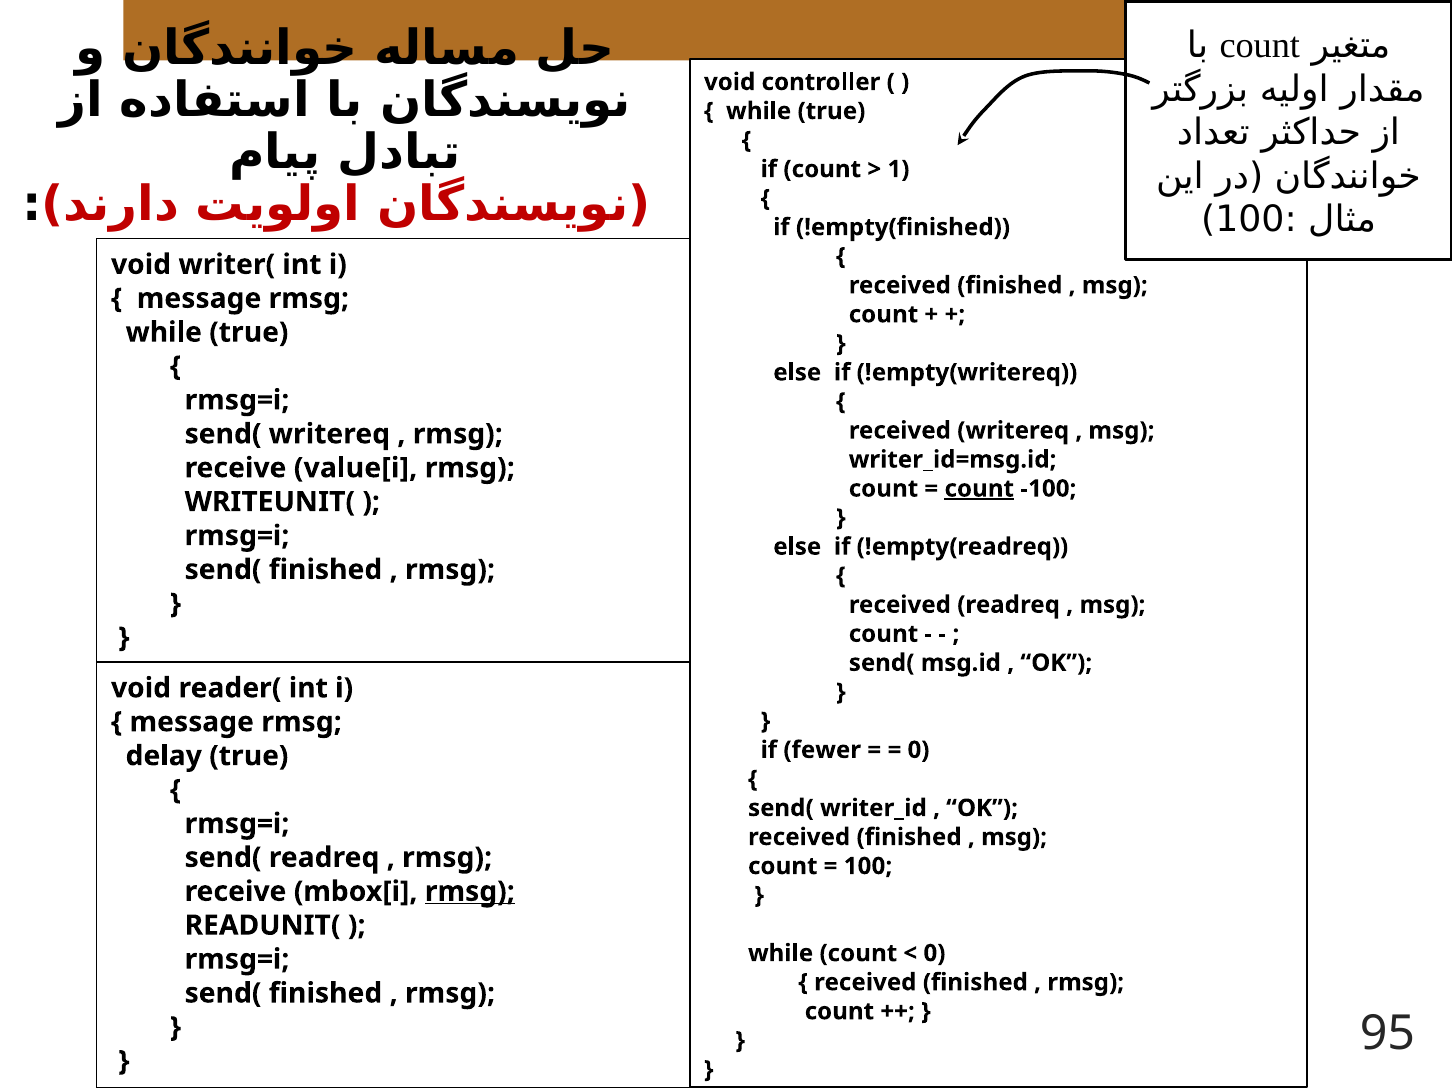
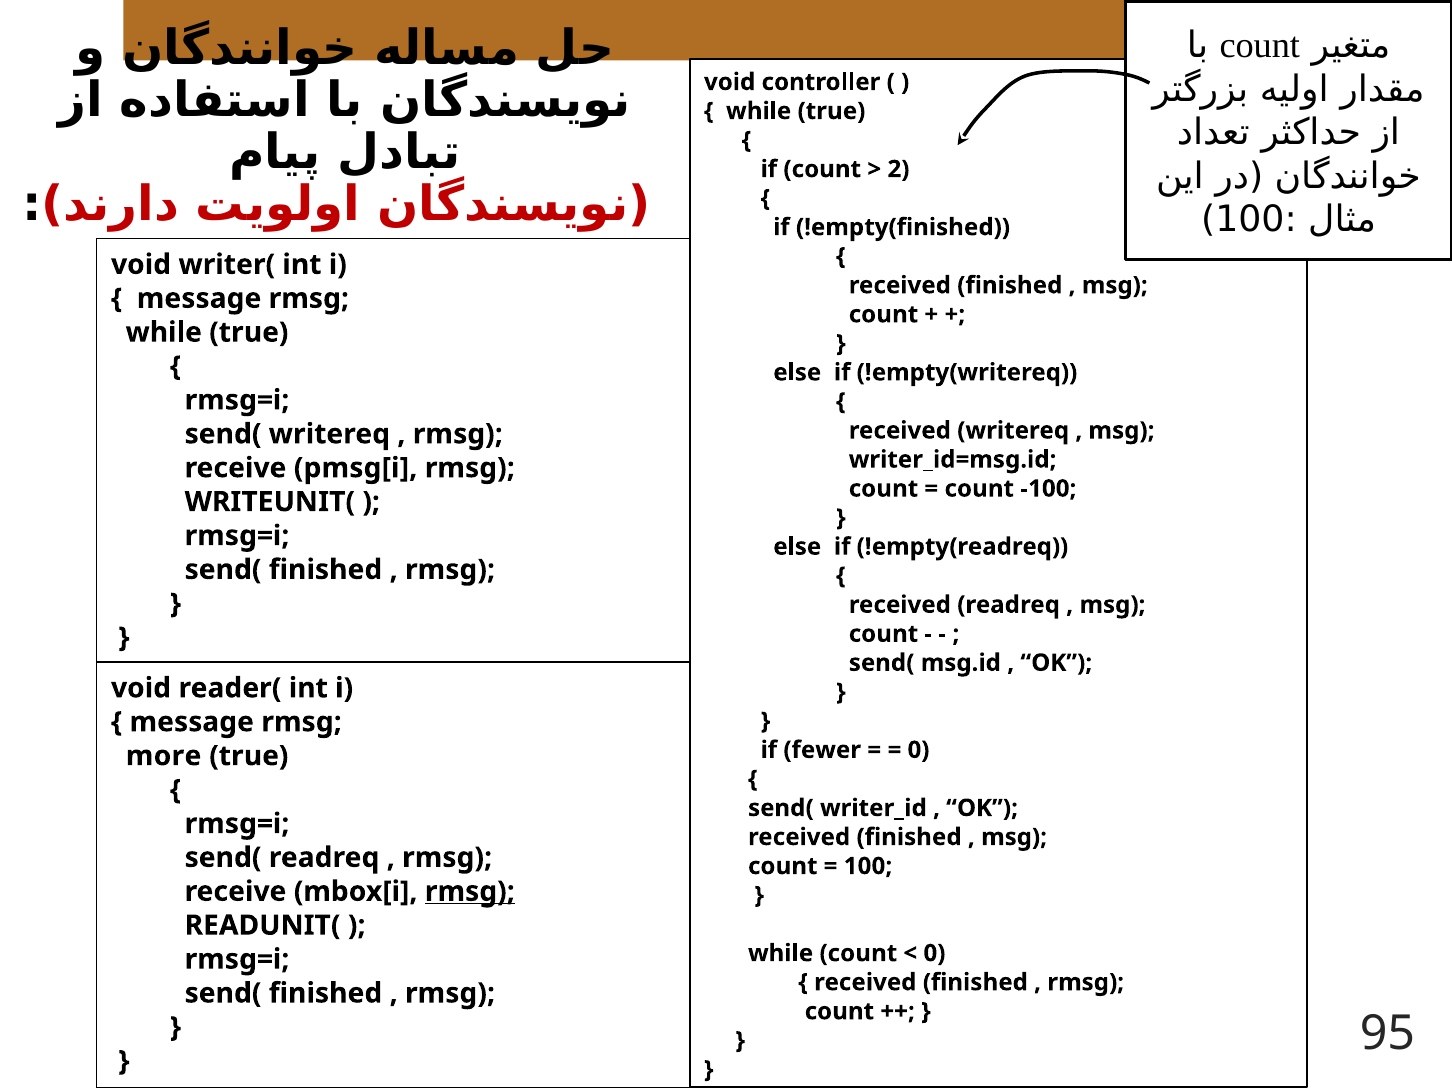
1: 1 -> 2 (898, 169)
value[i: value[i -> pmsg[i (356, 468)
count underline: present -> none (979, 489)
delay: delay -> more (164, 756)
